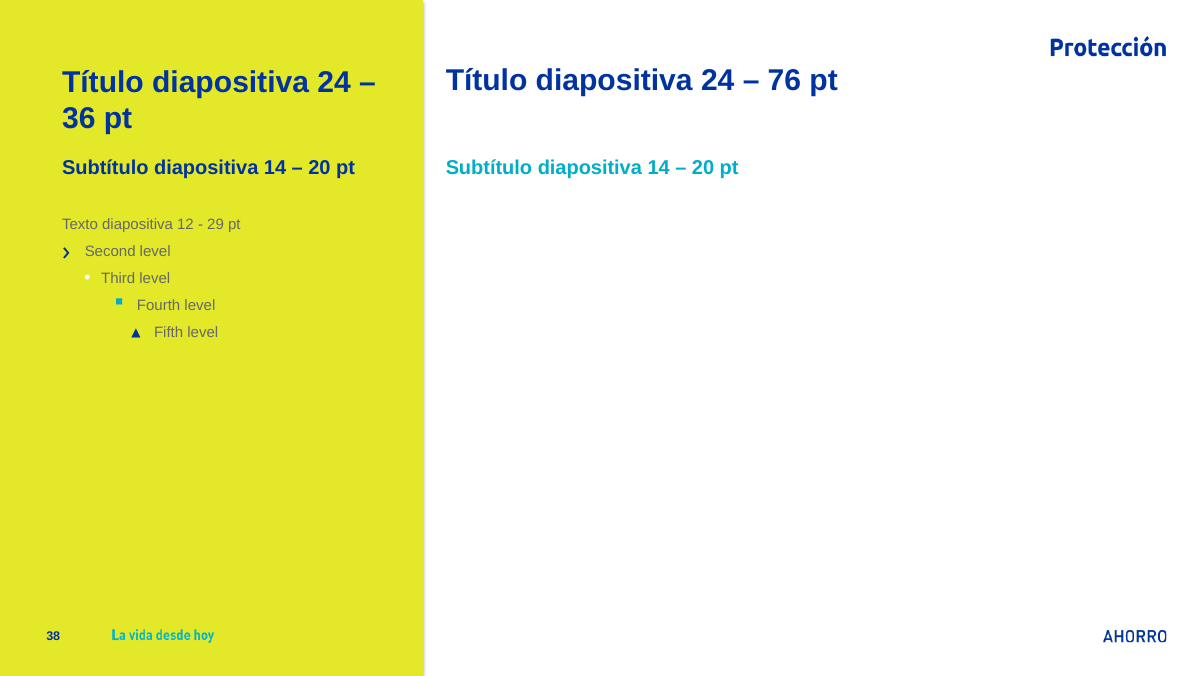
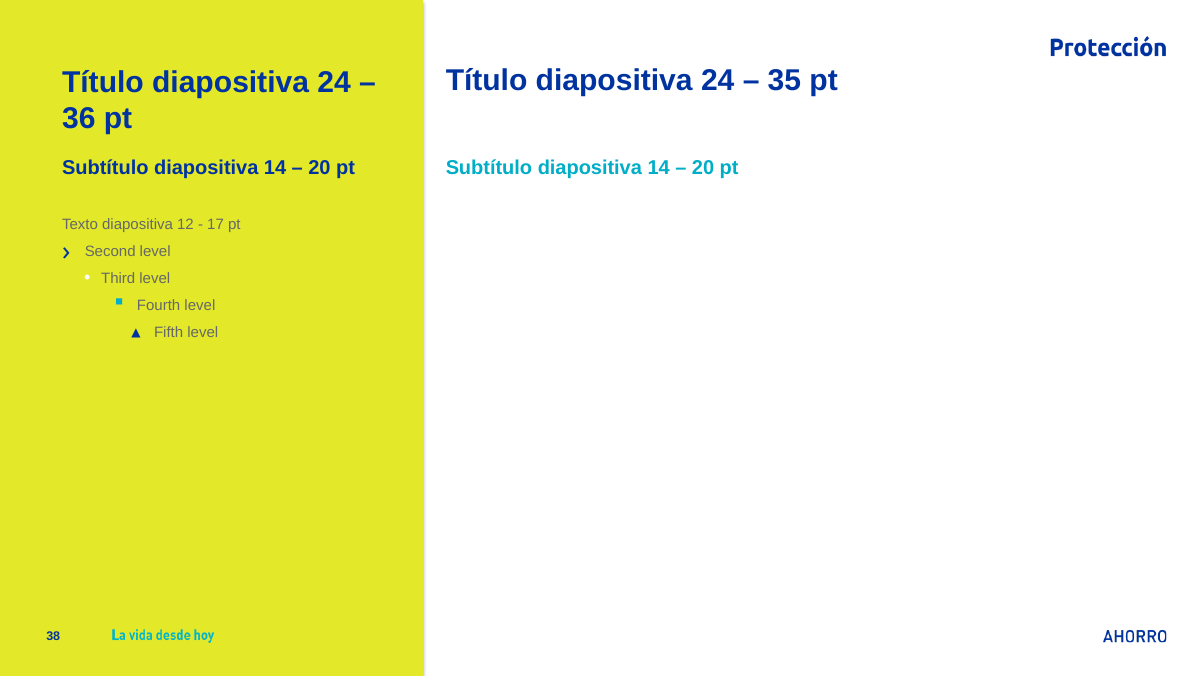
76: 76 -> 35 (784, 81)
29: 29 -> 17 (216, 224)
